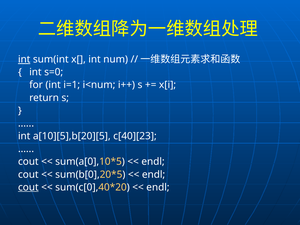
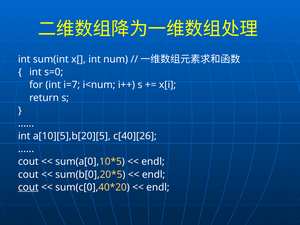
int underline: present -> none (24, 59)
i=1: i=1 -> i=7 (72, 85)
c[40][23: c[40][23 -> c[40][26 (135, 136)
